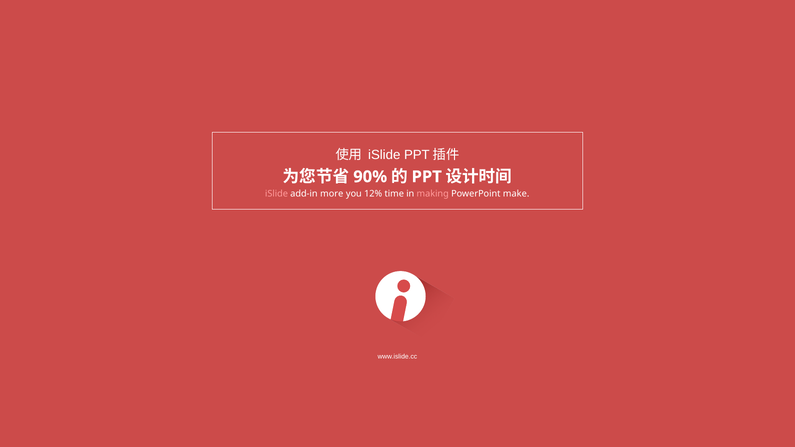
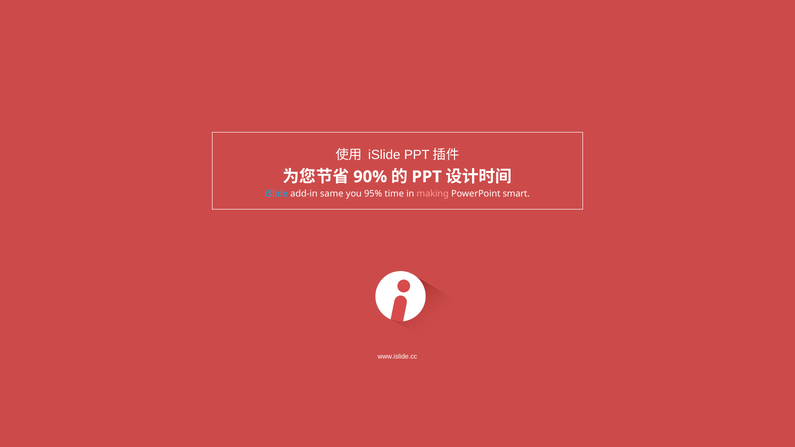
iSlide colour: pink -> light blue (277, 194)
more: more -> same (332, 194)
12%: 12% -> 95% (373, 194)
make: make -> smart (516, 194)
